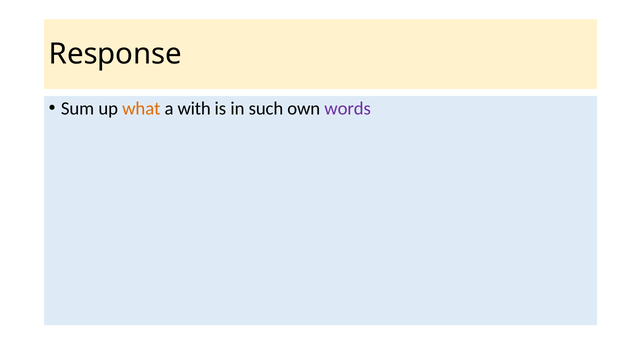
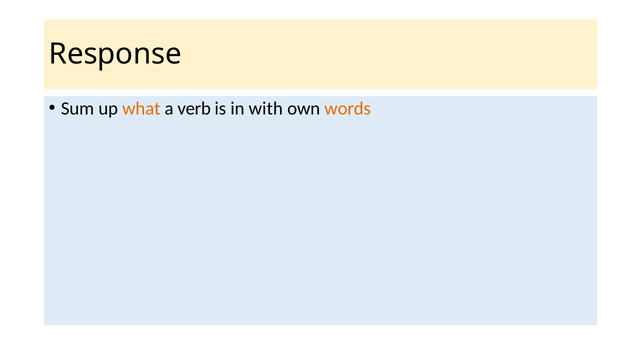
with: with -> verb (194, 108)
such: such -> with (266, 108)
words colour: purple -> orange (348, 108)
